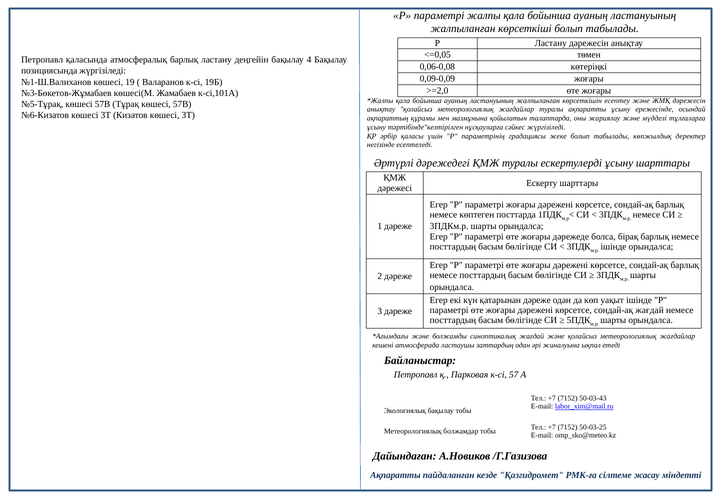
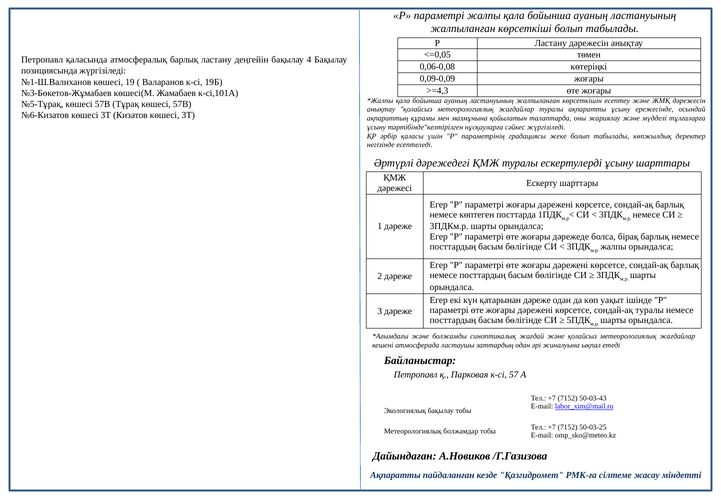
>=2,0: >=2,0 -> >=4,3 (437, 91)
ішінде: ішінде -> жалпы (614, 247)
сондай-ақ жағдай: жағдай -> туралы (650, 310)
